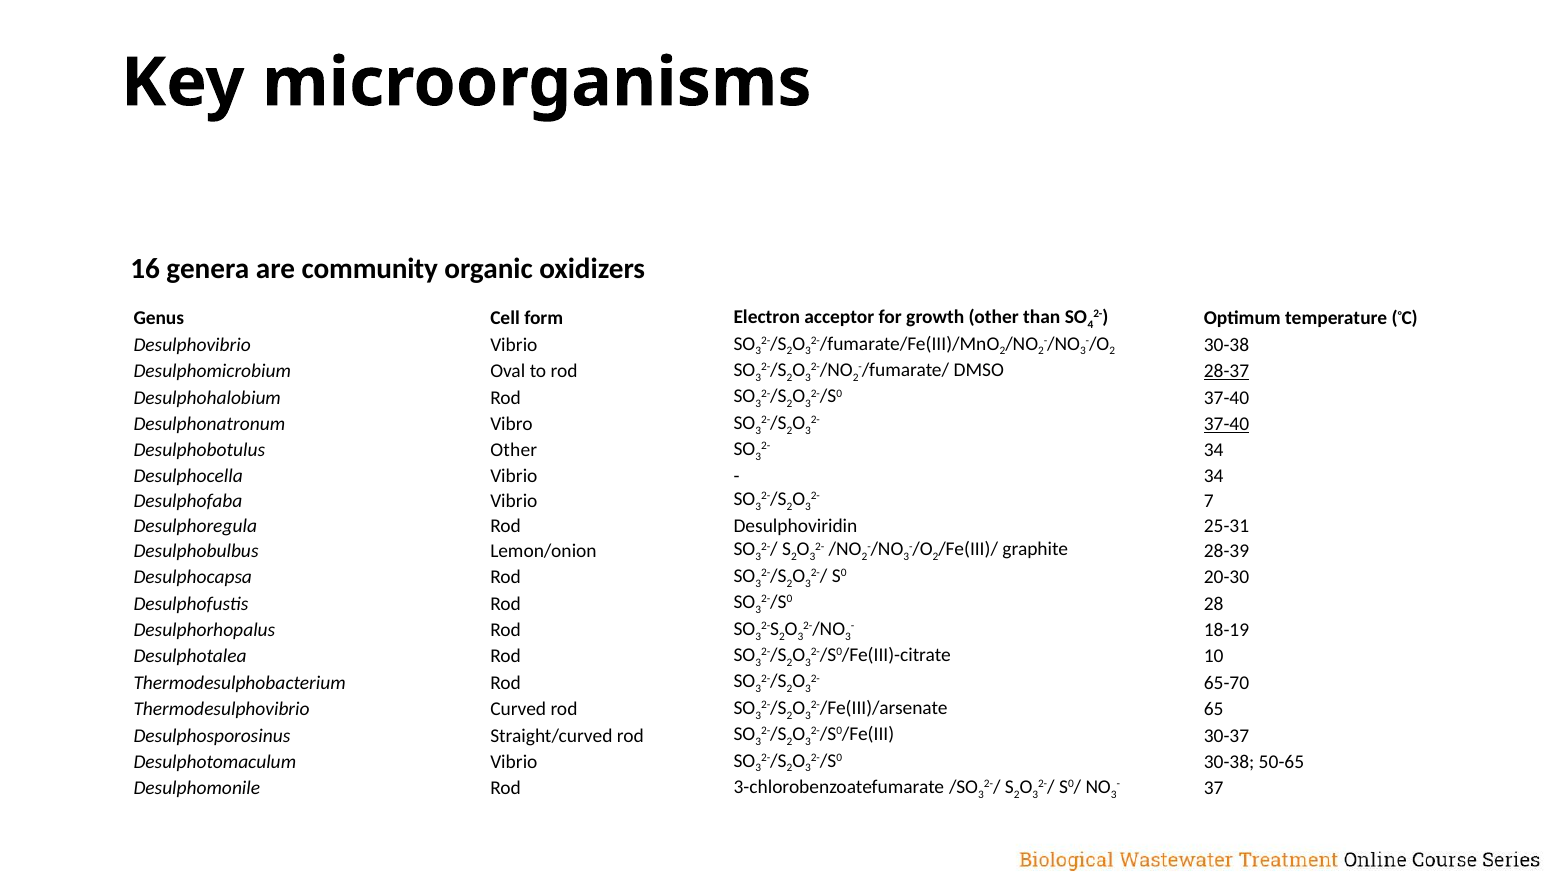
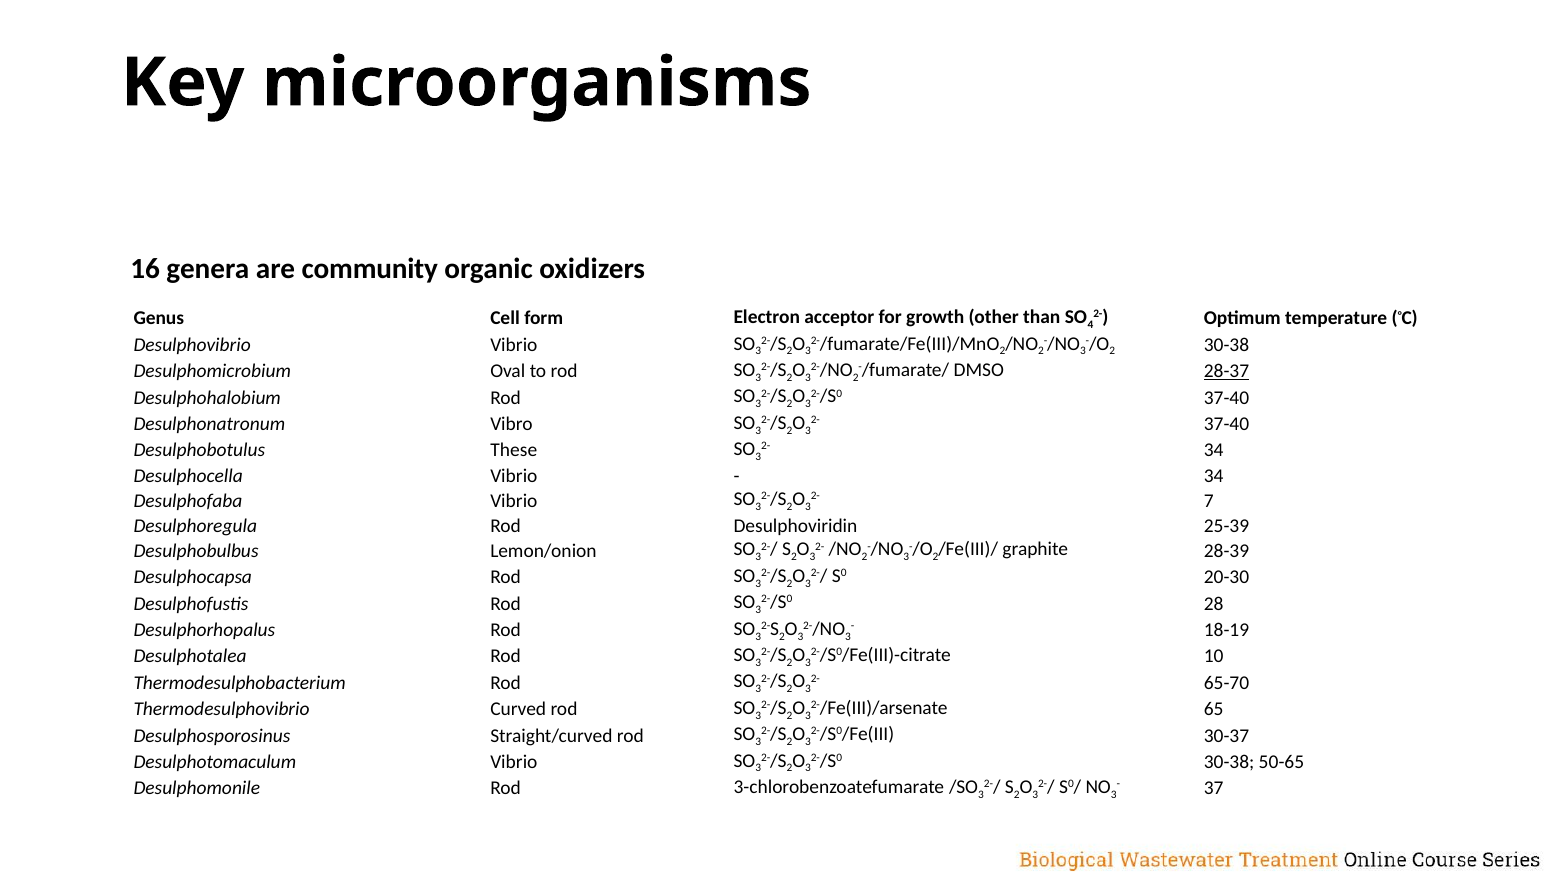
37-40 underline: present -> none (1227, 424)
Desulphobotulus Other: Other -> These (514, 451)
25-31: 25-31 -> 25-39 (1227, 526)
